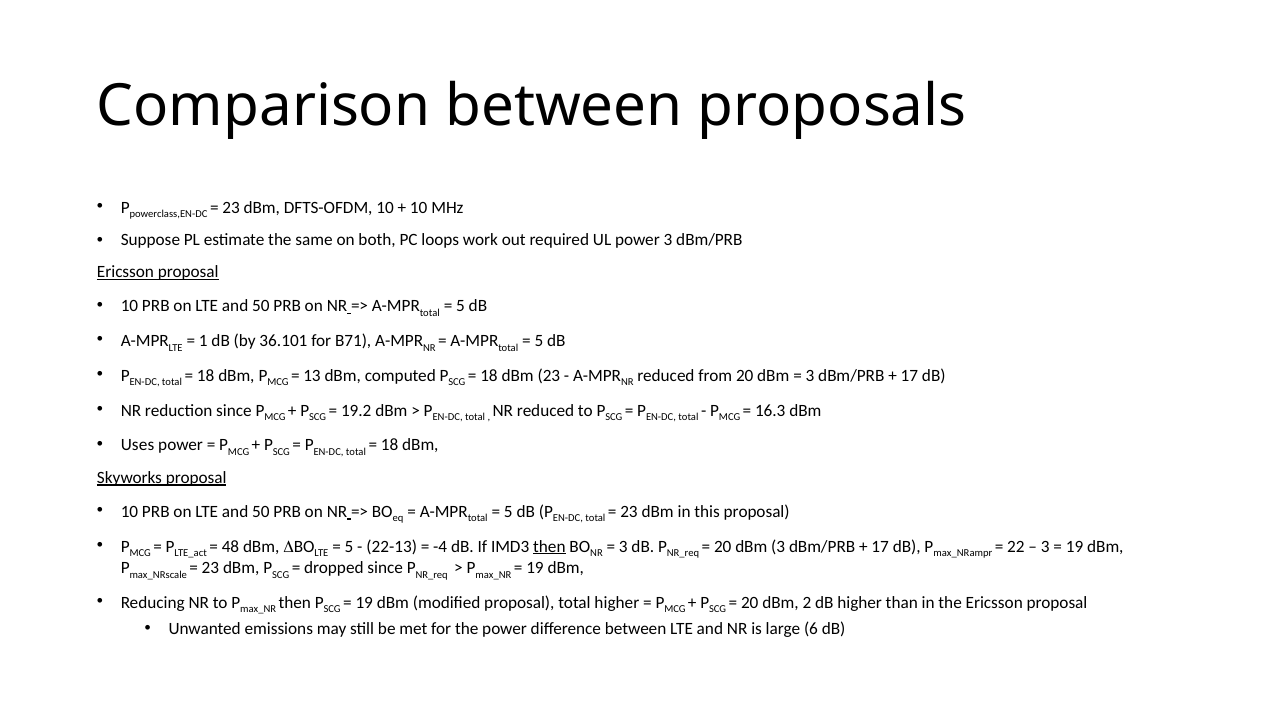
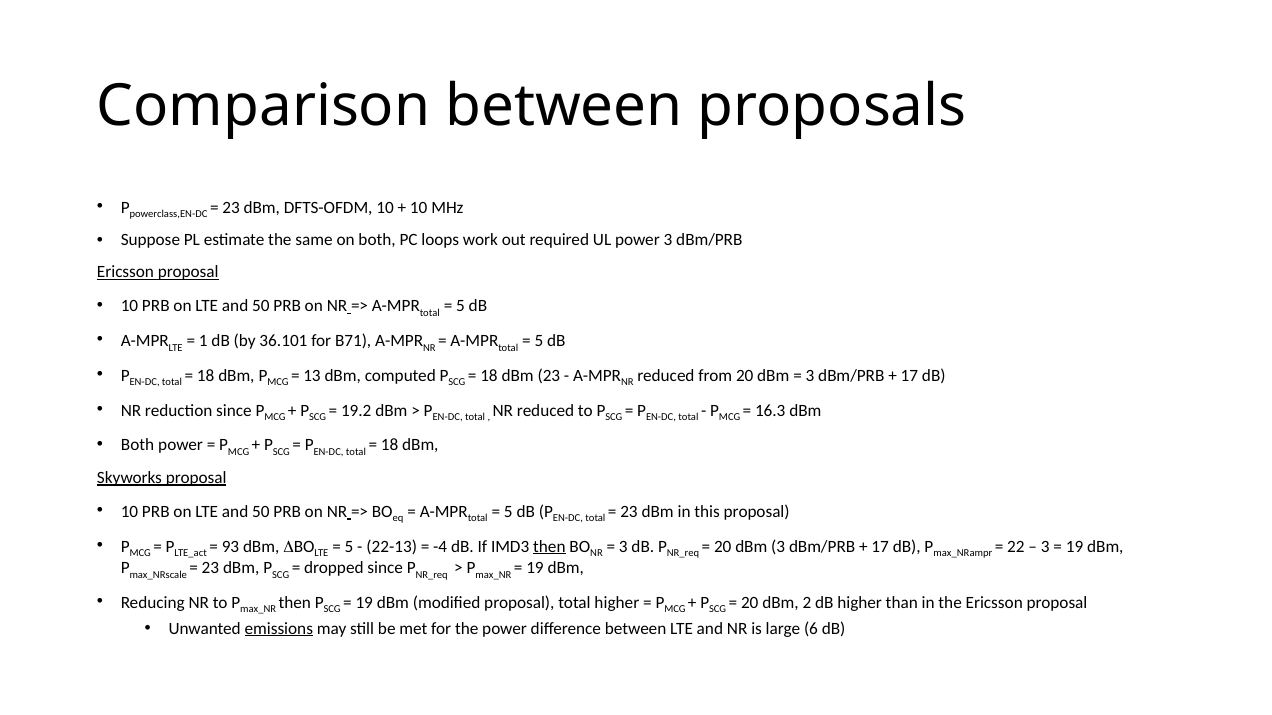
Uses: Uses -> Both (138, 445)
48: 48 -> 93 (230, 547)
emissions underline: none -> present (279, 629)
